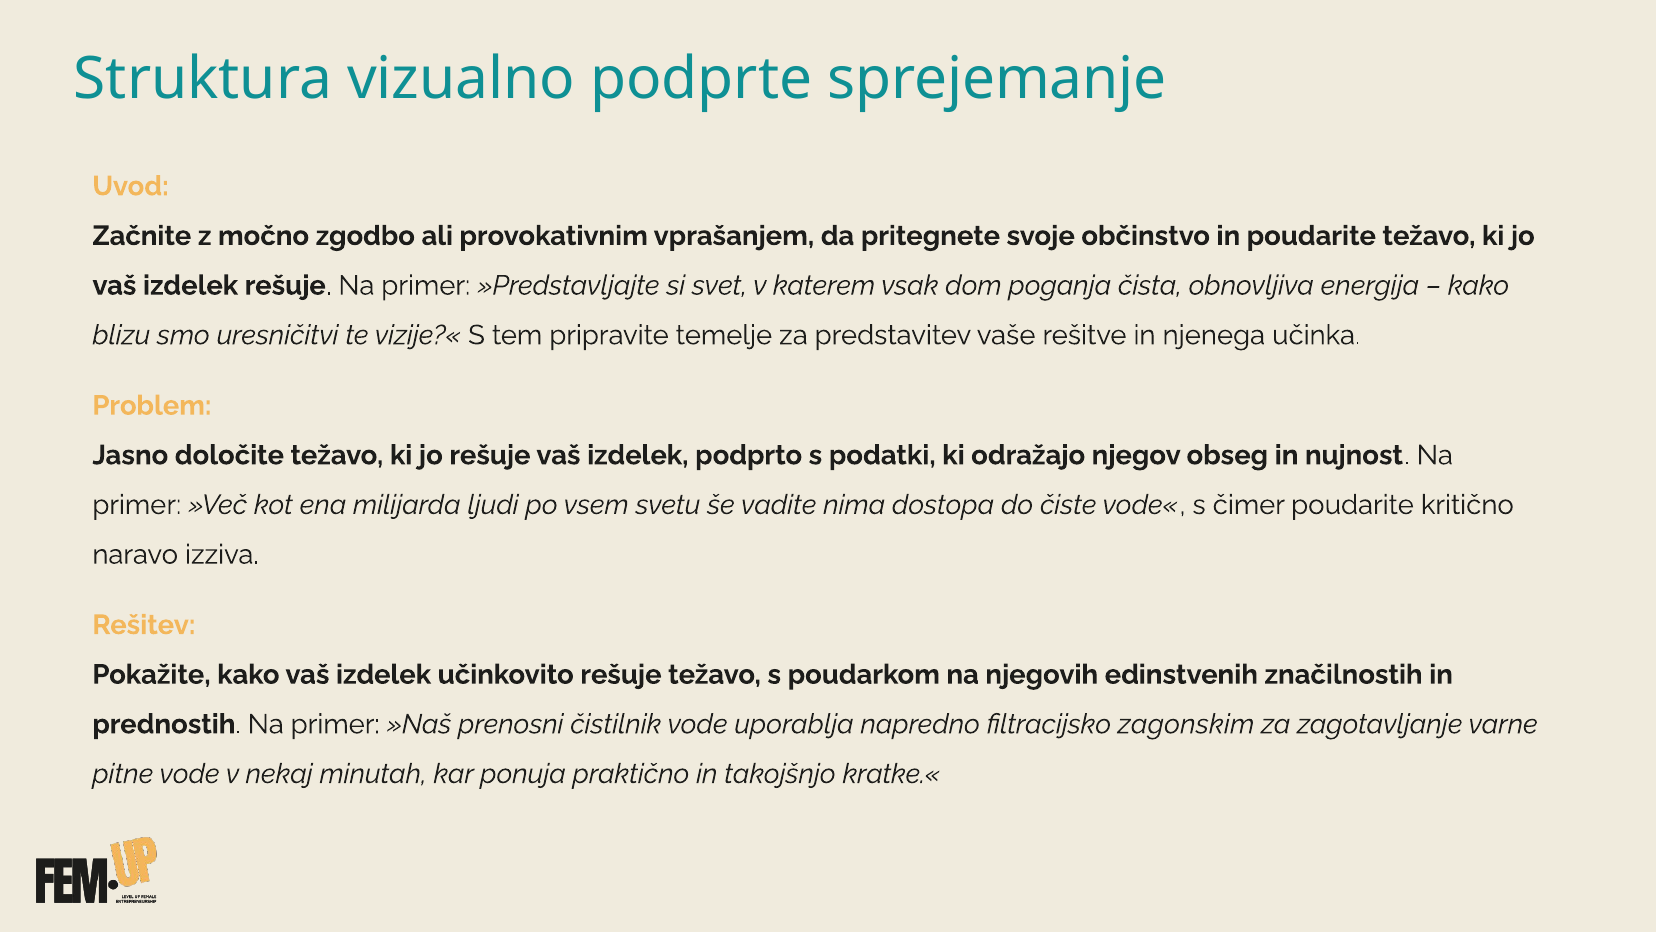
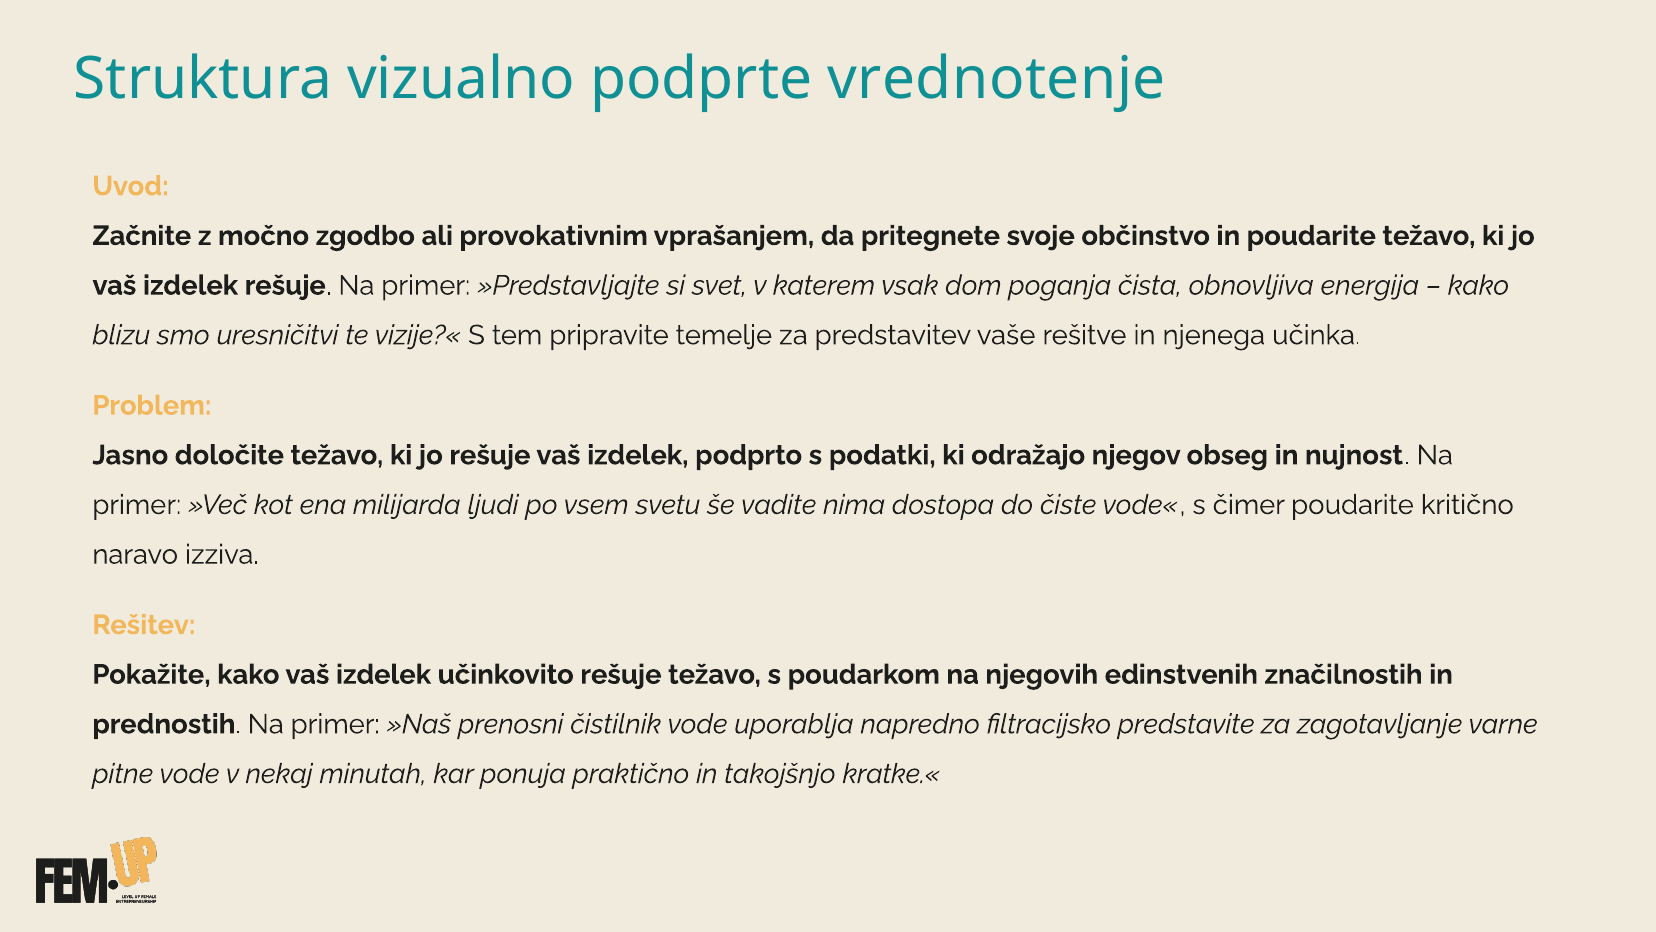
sprejemanje: sprejemanje -> vrednotenje (997, 79)
zagonskim: zagonskim -> predstavite (1186, 724)
